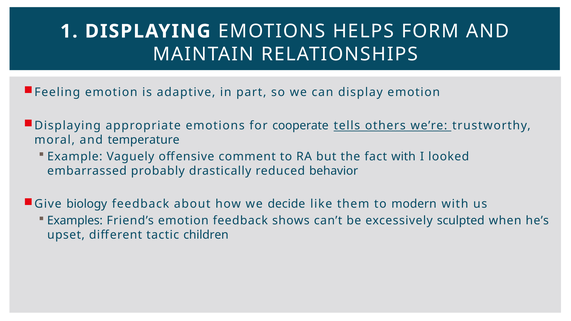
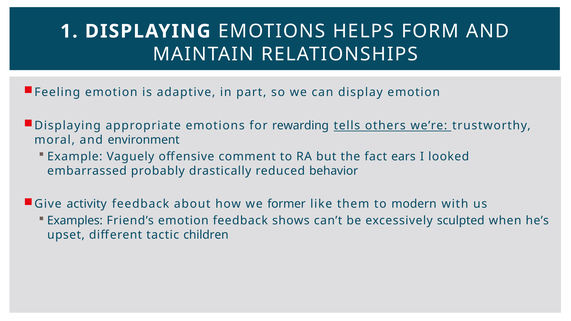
cooperate: cooperate -> rewarding (301, 126)
temperature: temperature -> environment (144, 140)
fact with: with -> ears (403, 157)
biology: biology -> activity (87, 204)
decide: decide -> former (287, 204)
